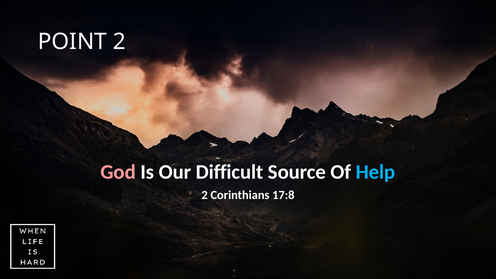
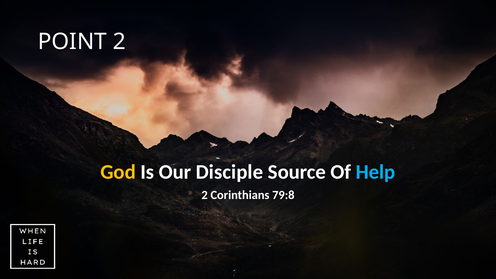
God colour: pink -> yellow (118, 172)
Difficult: Difficult -> Disciple (229, 172)
17:8: 17:8 -> 79:8 (283, 195)
